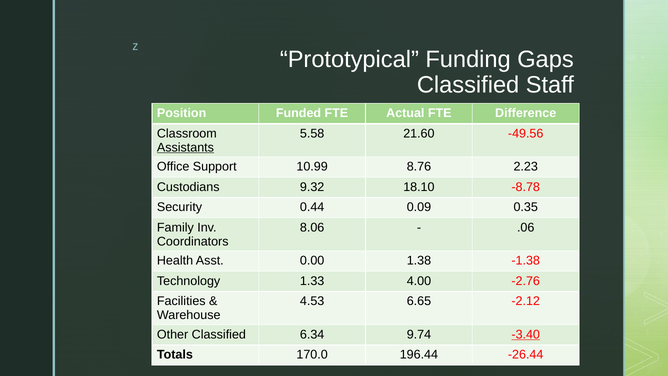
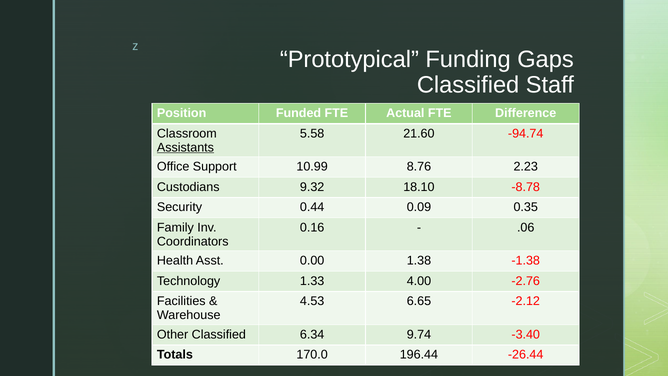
-49.56: -49.56 -> -94.74 (526, 133)
8.06: 8.06 -> 0.16 (312, 227)
-3.40 underline: present -> none (526, 334)
